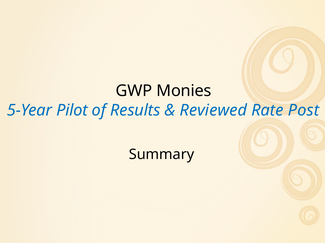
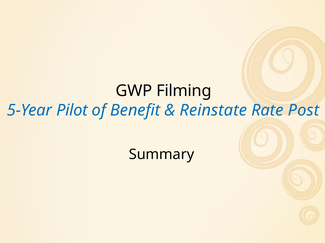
Monies: Monies -> Filming (184, 91)
Results: Results -> Benefit (135, 111)
Reviewed: Reviewed -> Reinstate (213, 111)
